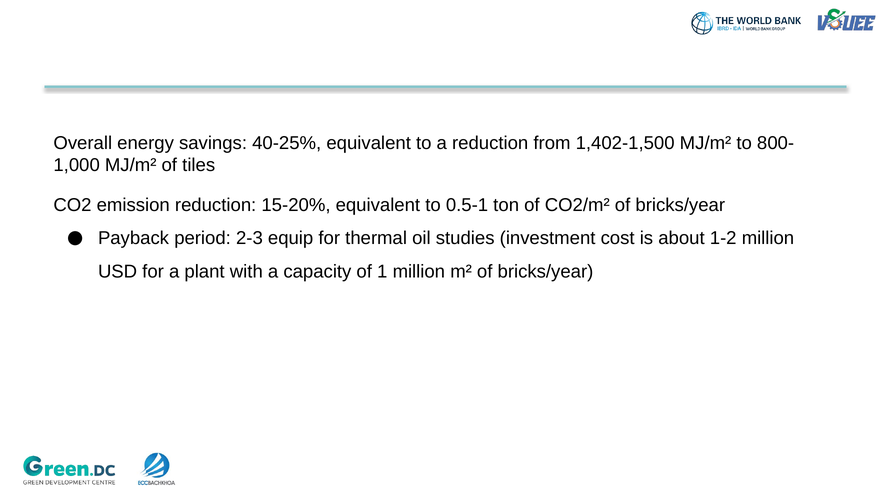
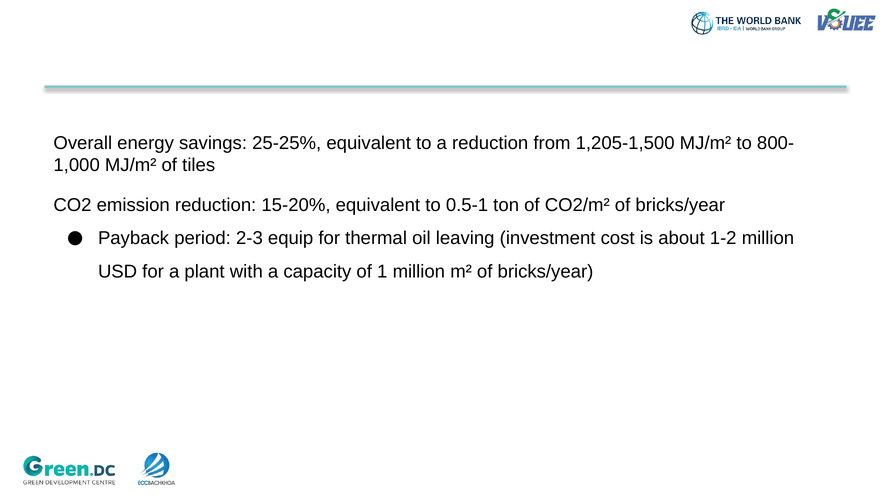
40-25%: 40-25% -> 25-25% (287, 143)
1,402-1,500: 1,402-1,500 -> 1,205-1,500 (625, 143)
studies: studies -> leaving (465, 238)
